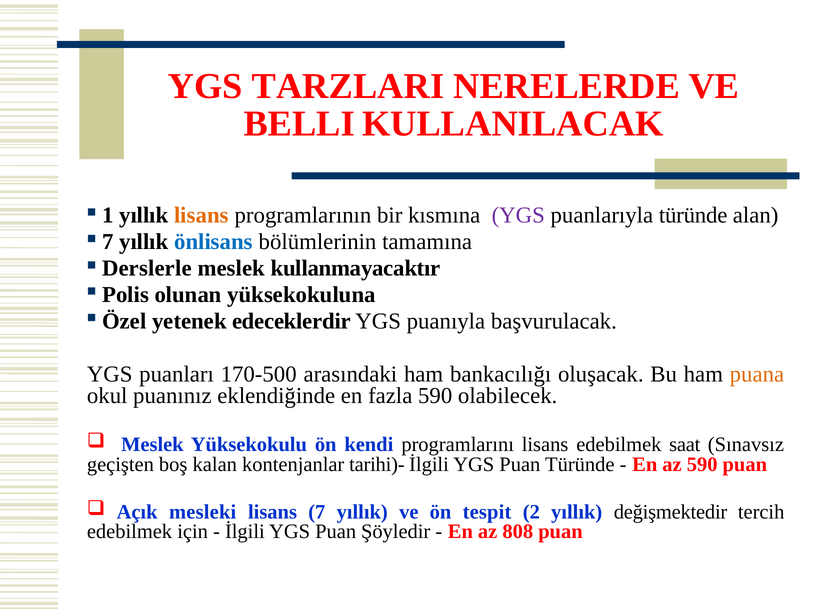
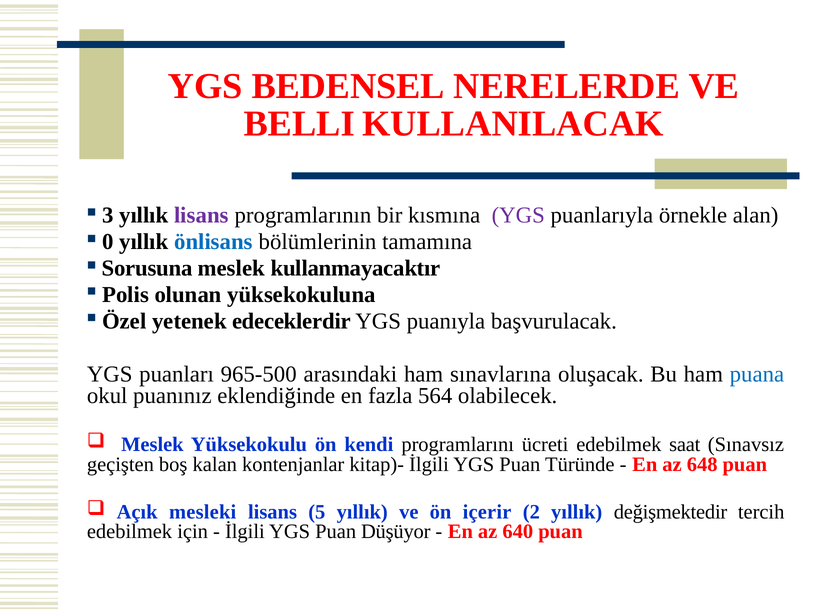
TARZLARI: TARZLARI -> BEDENSEL (348, 86)
1: 1 -> 3 (108, 215)
lisans colour: orange -> purple (201, 215)
puanlarıyla türünde: türünde -> örnekle (693, 215)
7: 7 -> 0 (108, 242)
Derslerle: Derslerle -> Sorusuna (147, 268)
170-500: 170-500 -> 965-500 (259, 374)
bankacılığı: bankacılığı -> sınavlarına (501, 374)
puana colour: orange -> blue (757, 374)
fazla 590: 590 -> 564 (435, 396)
programlarını lisans: lisans -> ücreti (545, 445)
tarihi)-: tarihi)- -> kitap)- (377, 464)
az 590: 590 -> 648 (702, 464)
lisans 7: 7 -> 5 (317, 512)
tespit: tespit -> içerir (487, 512)
Şöyledir: Şöyledir -> Düşüyor (396, 532)
808: 808 -> 640 (518, 532)
